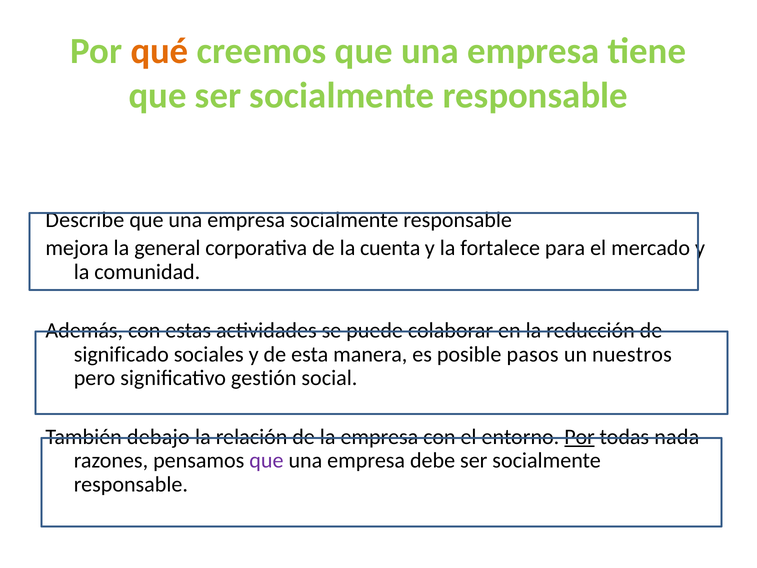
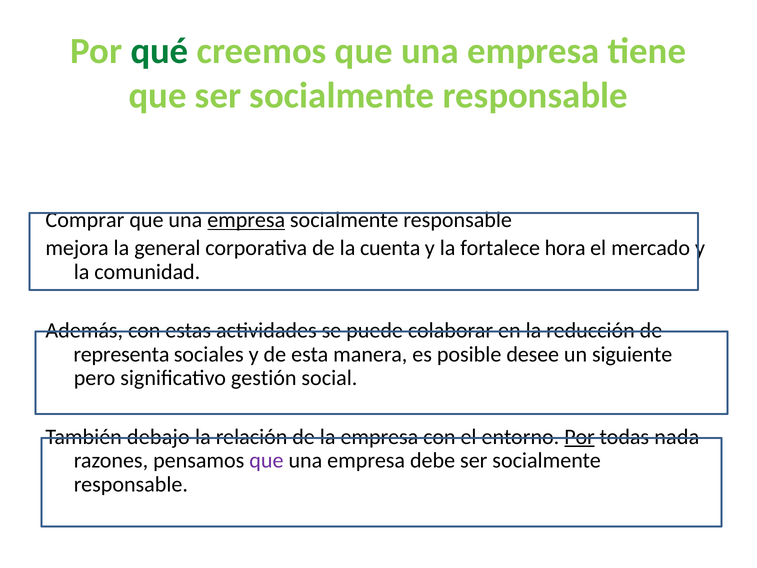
qué colour: orange -> green (159, 51)
Describe: Describe -> Comprar (85, 220)
empresa underline: none -> present (246, 220)
para: para -> hora (565, 248)
significado: significado -> representa (121, 354)
pasos: pasos -> desee (533, 354)
nuestros: nuestros -> siguiente (632, 354)
